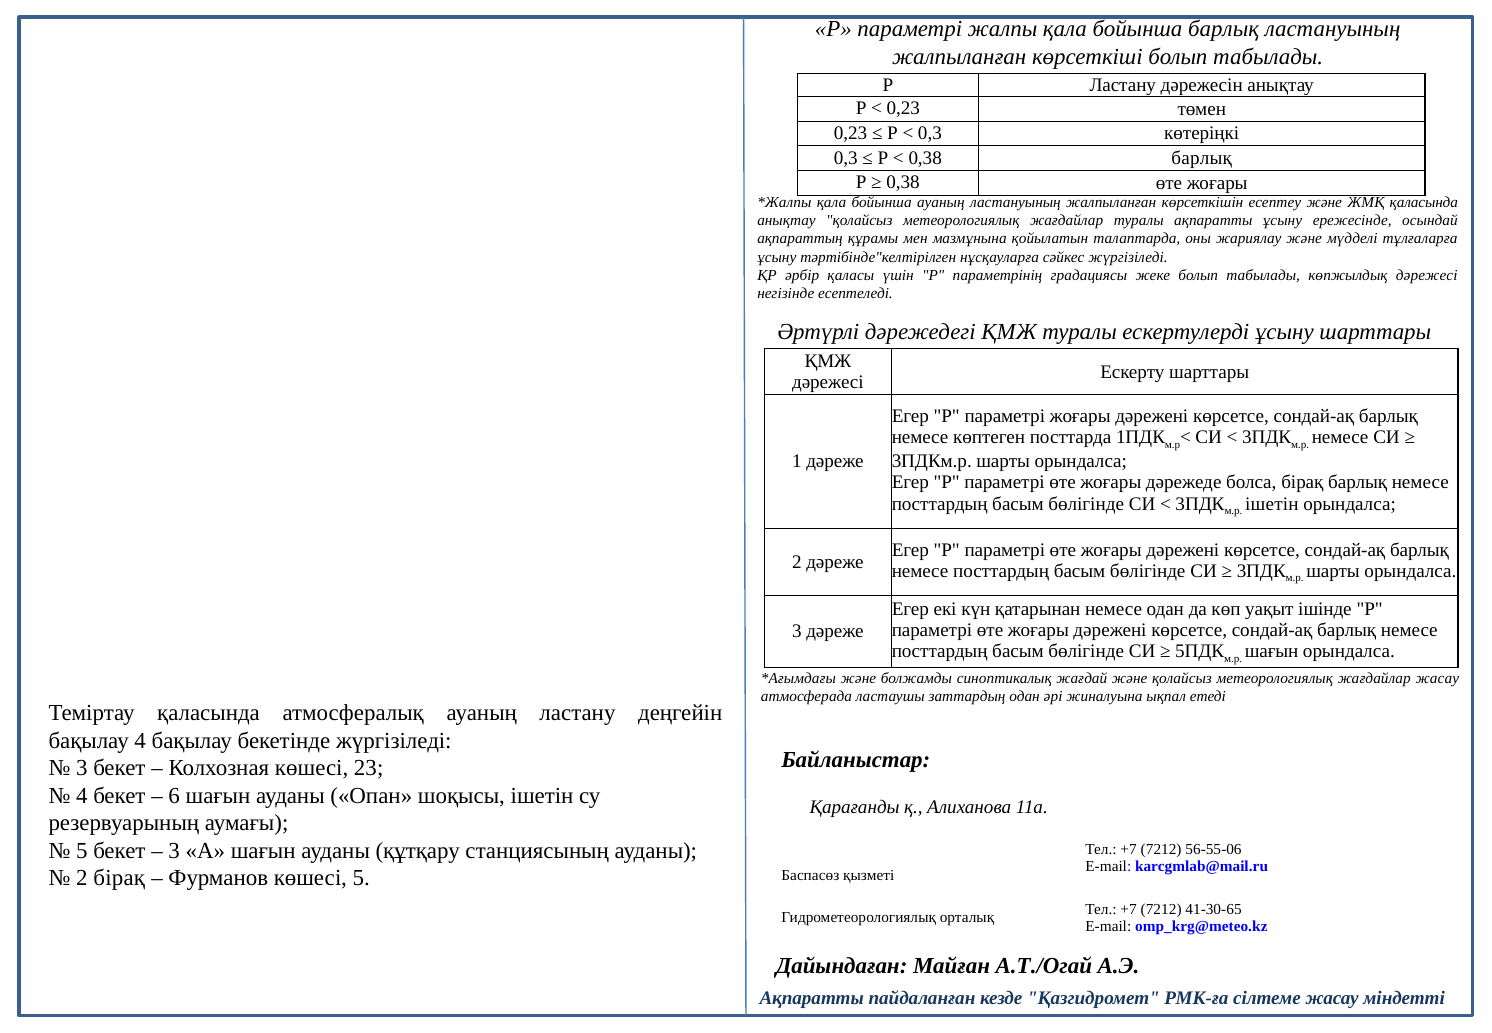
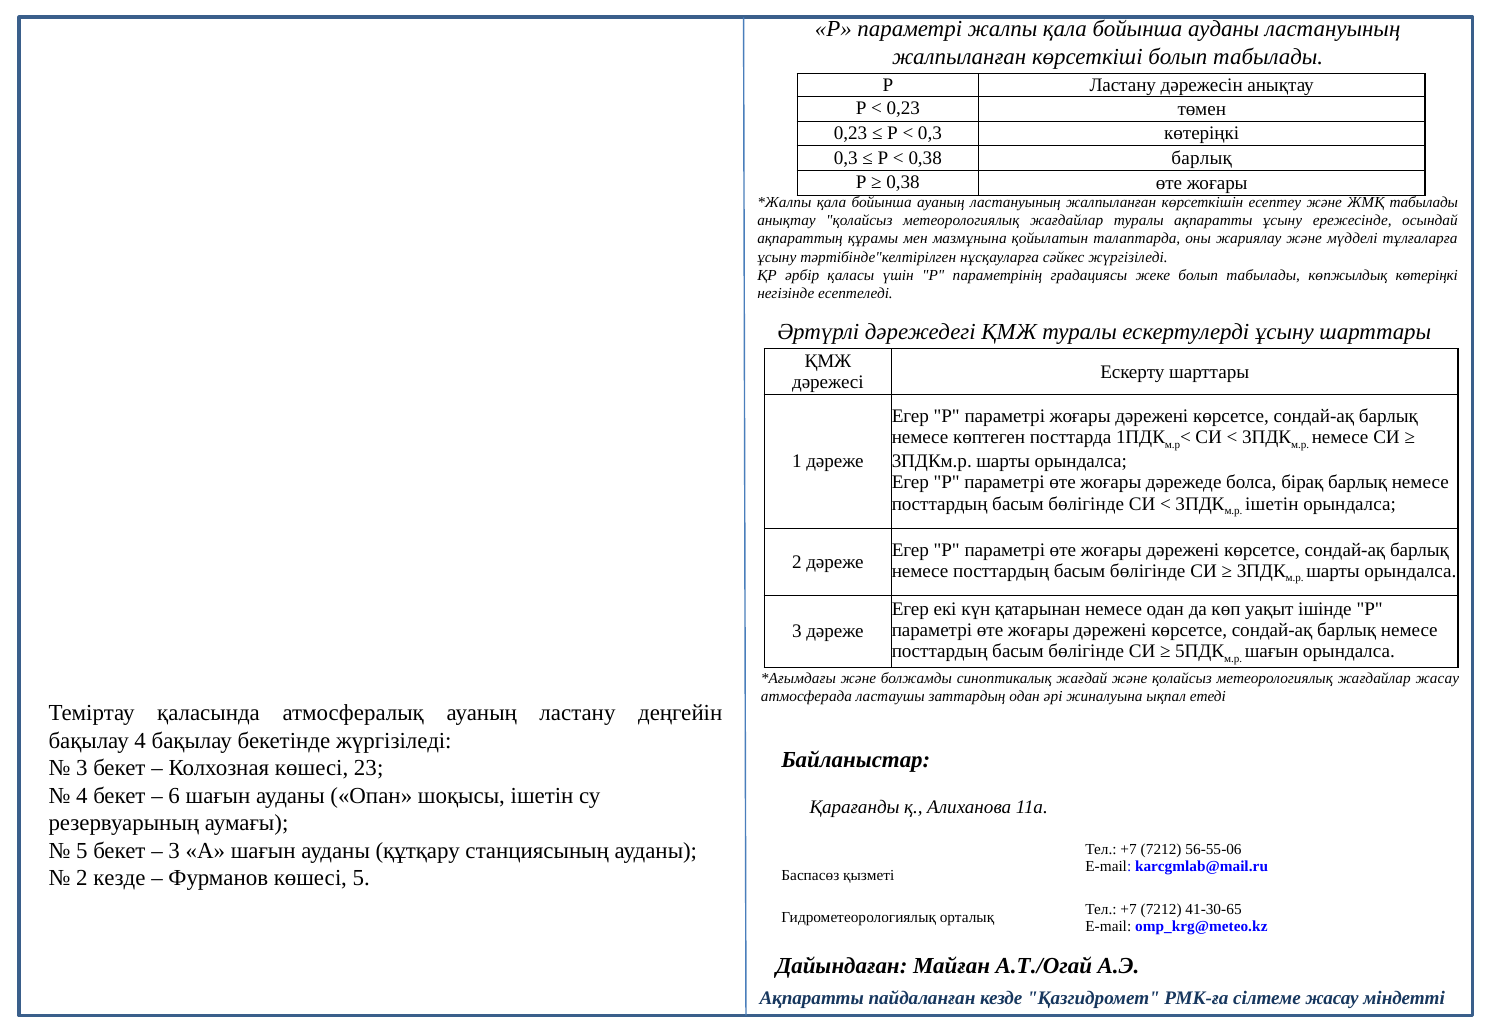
бойынша барлық: барлық -> ауданы (1224, 29)
ЖМҚ қаласында: қаласында -> табылады (1424, 202)
көпжылдық дәрежесі: дәрежесі -> көтеріңкі (1427, 275)
2 бірақ: бірақ -> кезде (119, 878)
